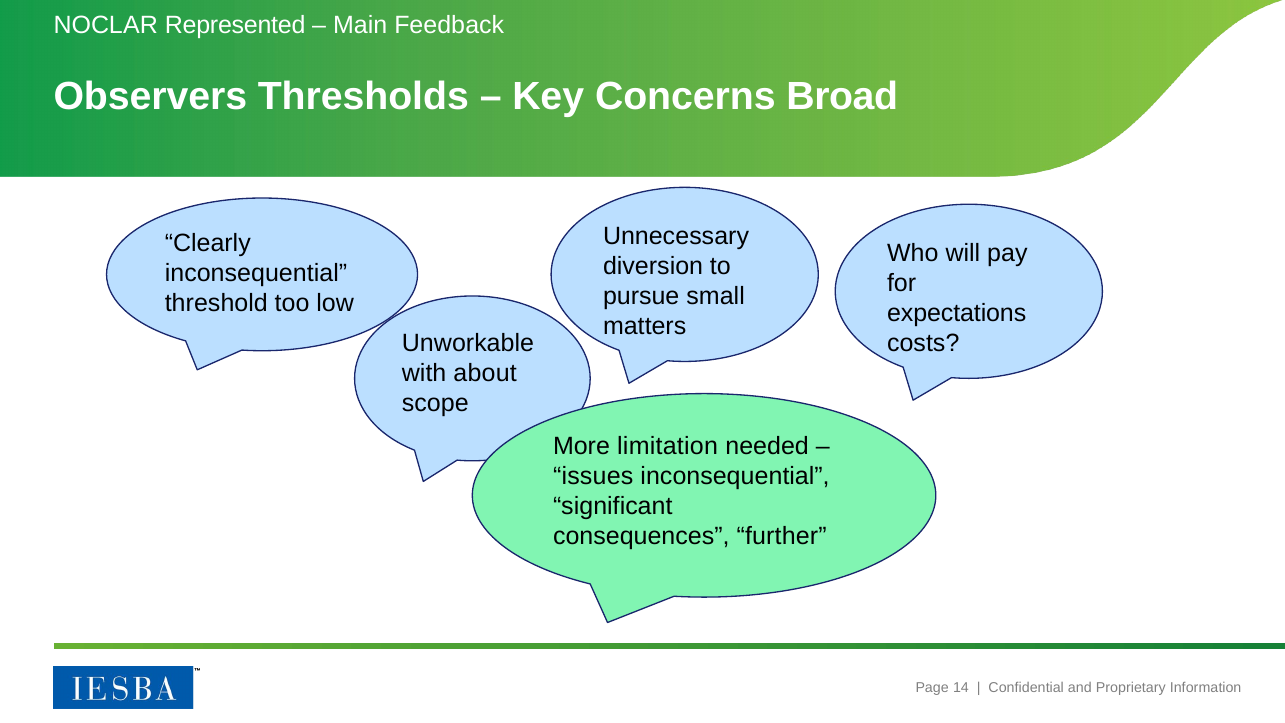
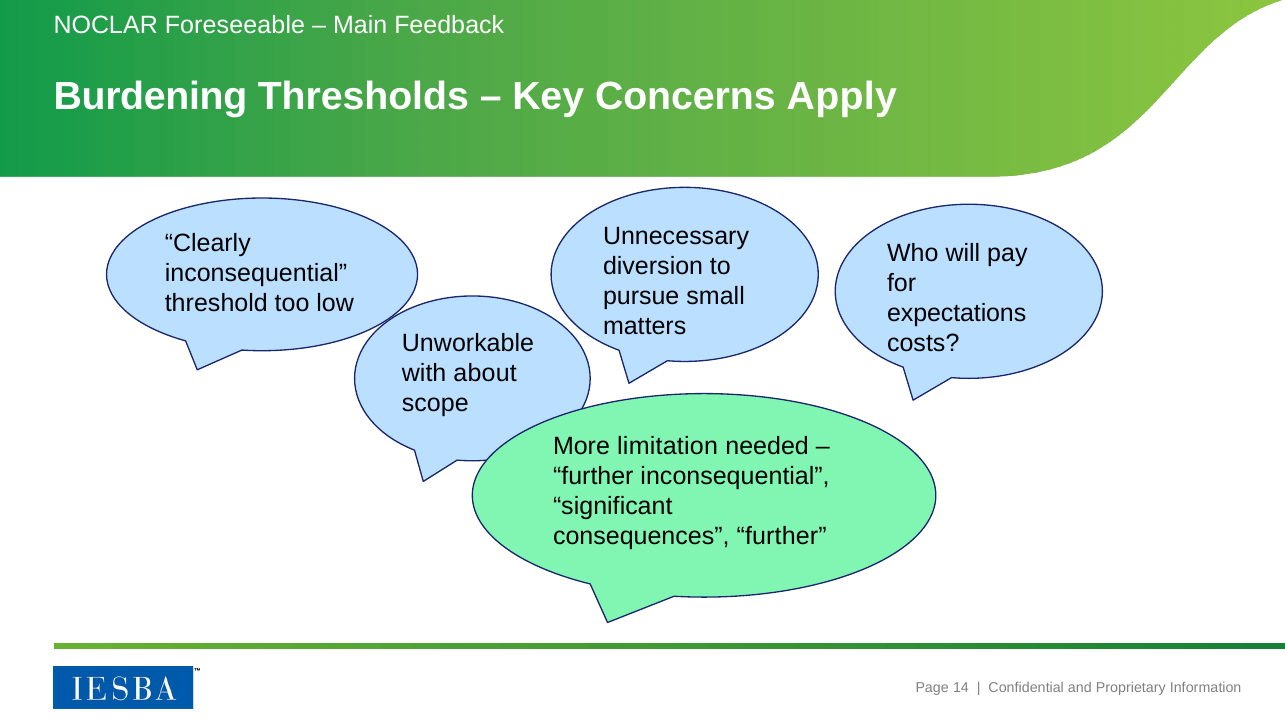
Represented: Represented -> Foreseeable (235, 25)
Observers: Observers -> Burdening (150, 96)
Broad: Broad -> Apply (842, 96)
issues: issues -> further (593, 476)
